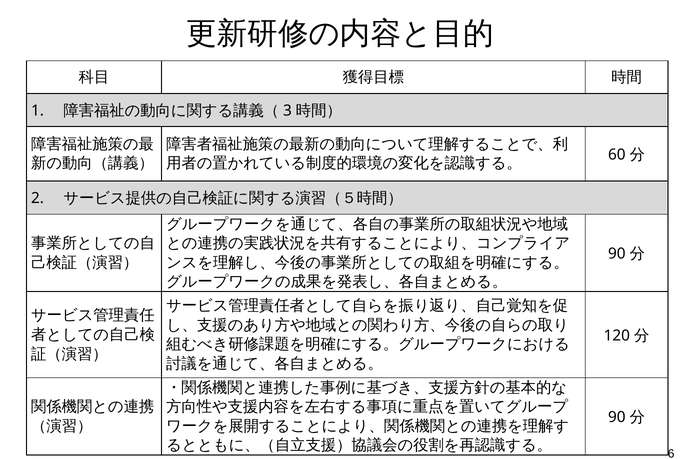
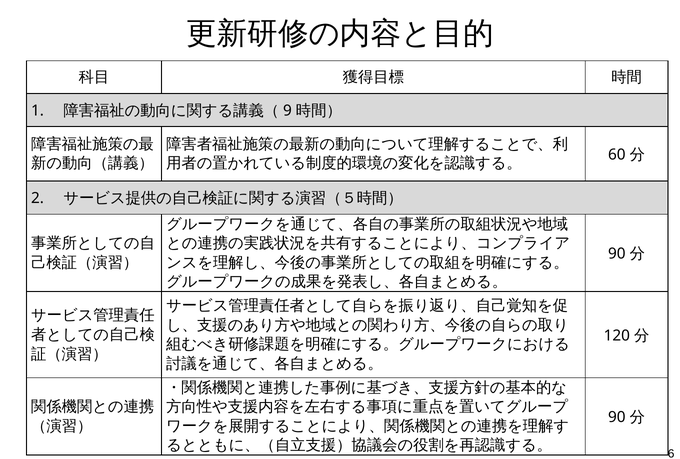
3: 3 -> 9 (287, 111)
